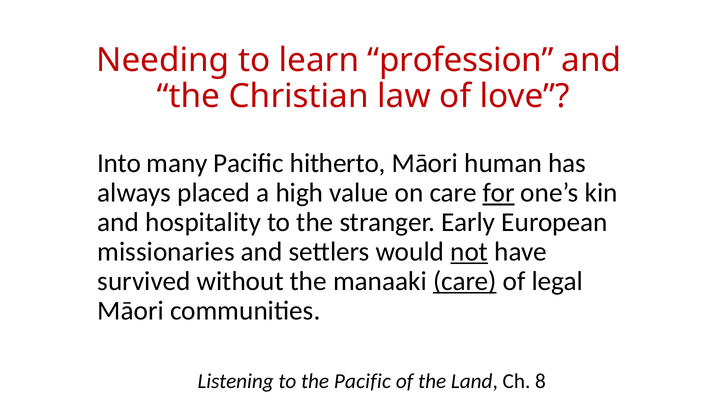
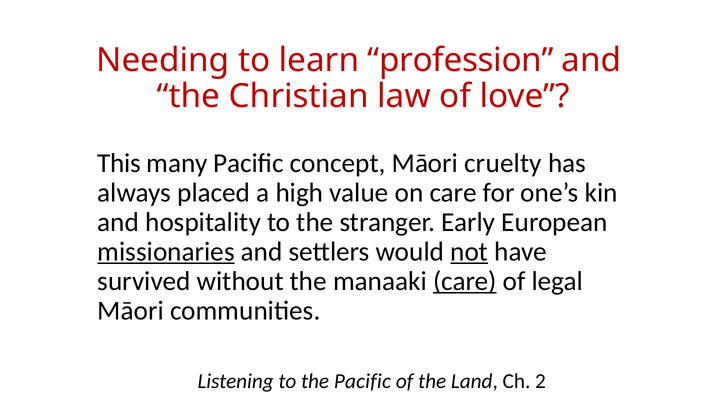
Into: Into -> This (119, 163)
hitherto: hitherto -> concept (338, 163)
human: human -> cruelty (503, 163)
for underline: present -> none (499, 193)
missionaries underline: none -> present (166, 252)
8: 8 -> 2 (540, 381)
